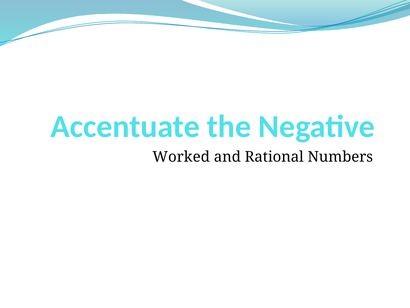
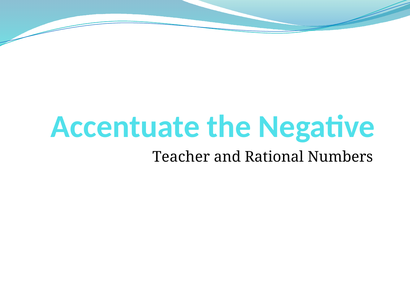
Worked: Worked -> Teacher (181, 157)
